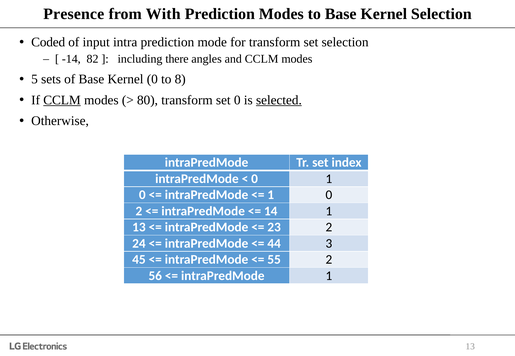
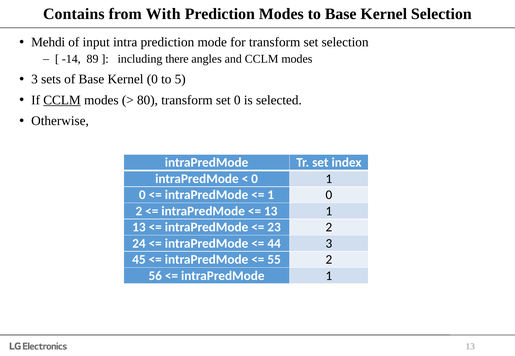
Presence: Presence -> Contains (74, 14)
Coded: Coded -> Mehdi (48, 42)
82: 82 -> 89 (93, 59)
5: 5 -> 3 (35, 79)
8: 8 -> 5 (180, 79)
selected underline: present -> none (279, 100)
14: 14 -> 13 (271, 211)
